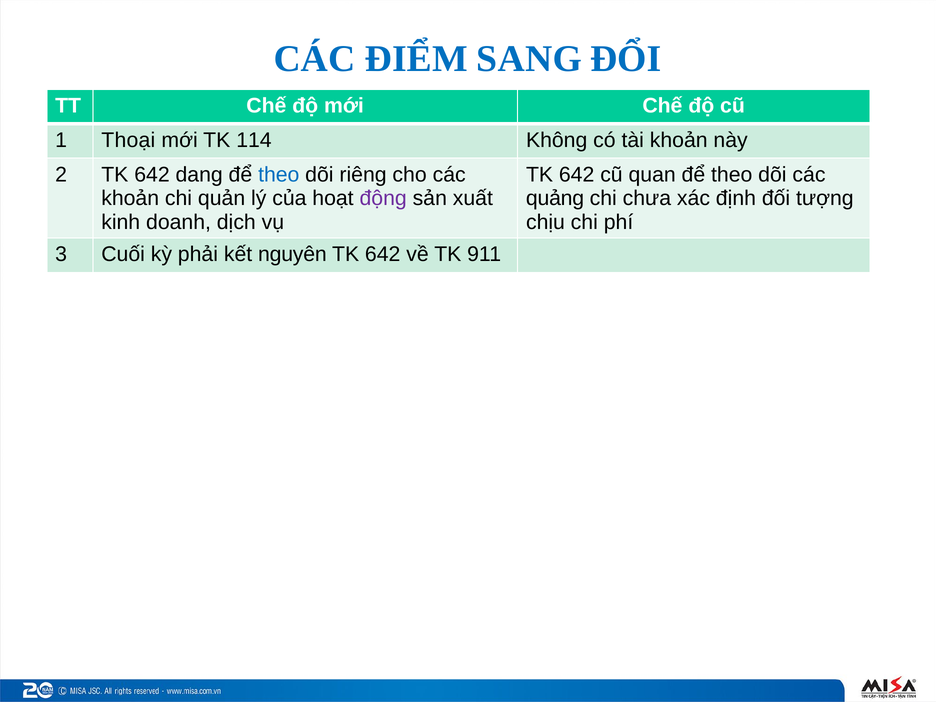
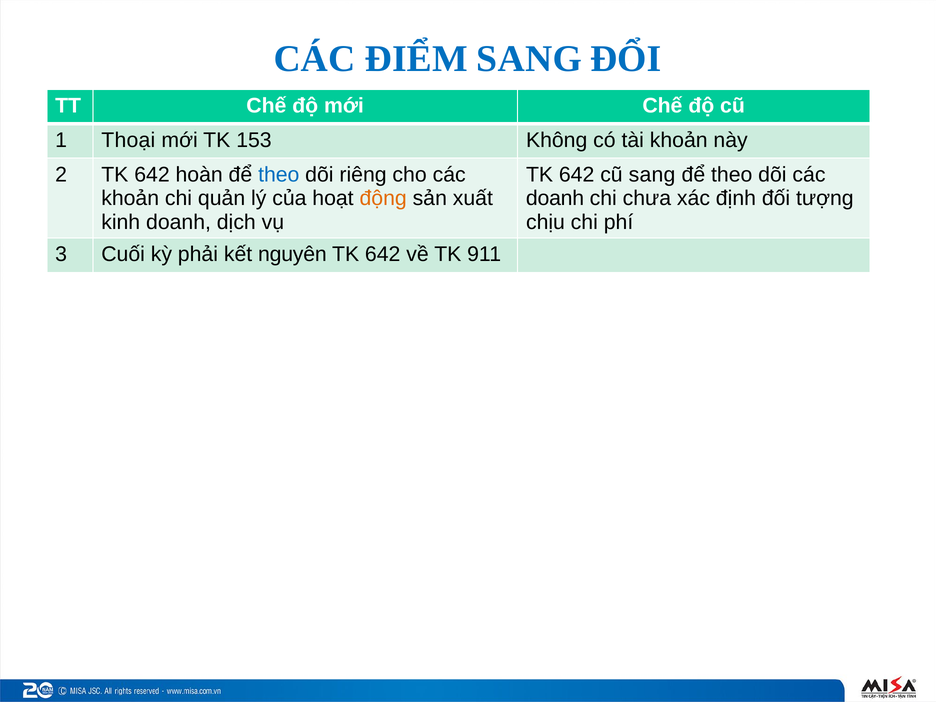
114: 114 -> 153 (254, 140)
dang: dang -> hoàn (199, 175)
cũ quan: quan -> sang (652, 175)
động colour: purple -> orange (383, 199)
quảng: quảng -> doanh (555, 199)
